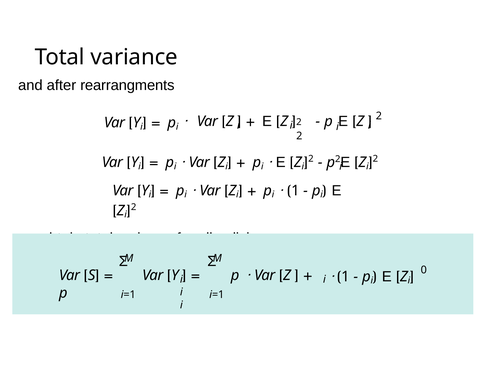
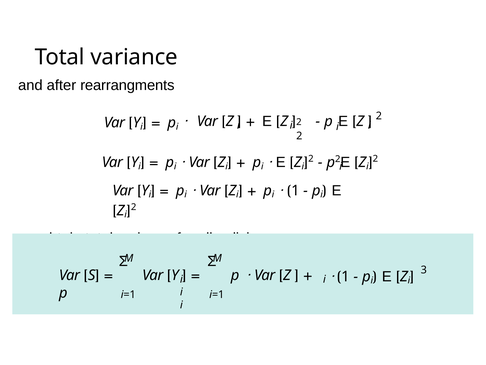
0: 0 -> 3 (424, 270)
